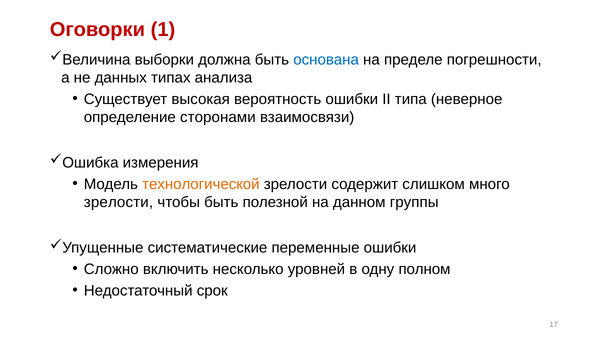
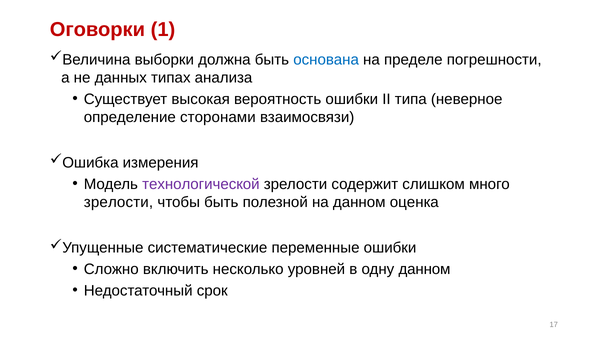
технологической colour: orange -> purple (201, 184)
группы: группы -> оценка (414, 202)
одну полном: полном -> данном (424, 269)
